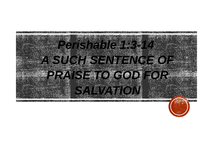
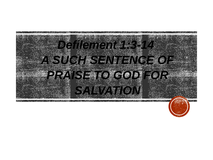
Perishable: Perishable -> Defilement (87, 45)
